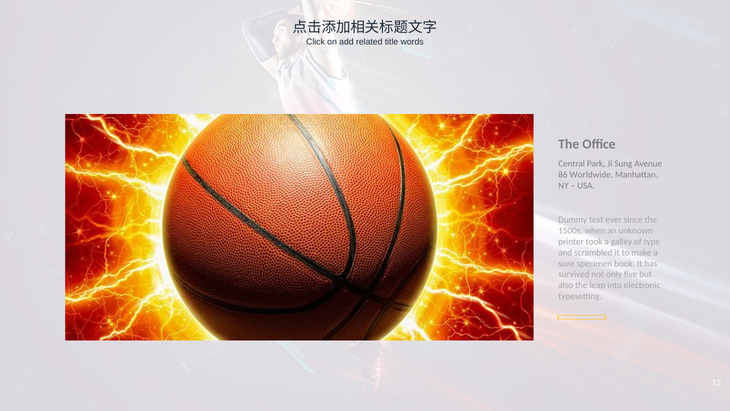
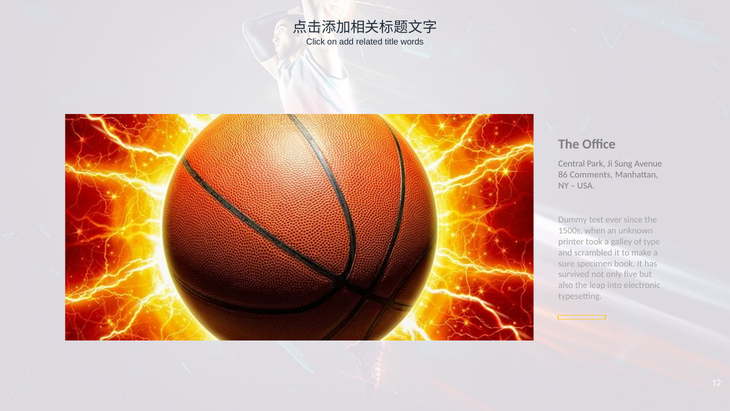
Worldwide: Worldwide -> Comments (591, 174)
